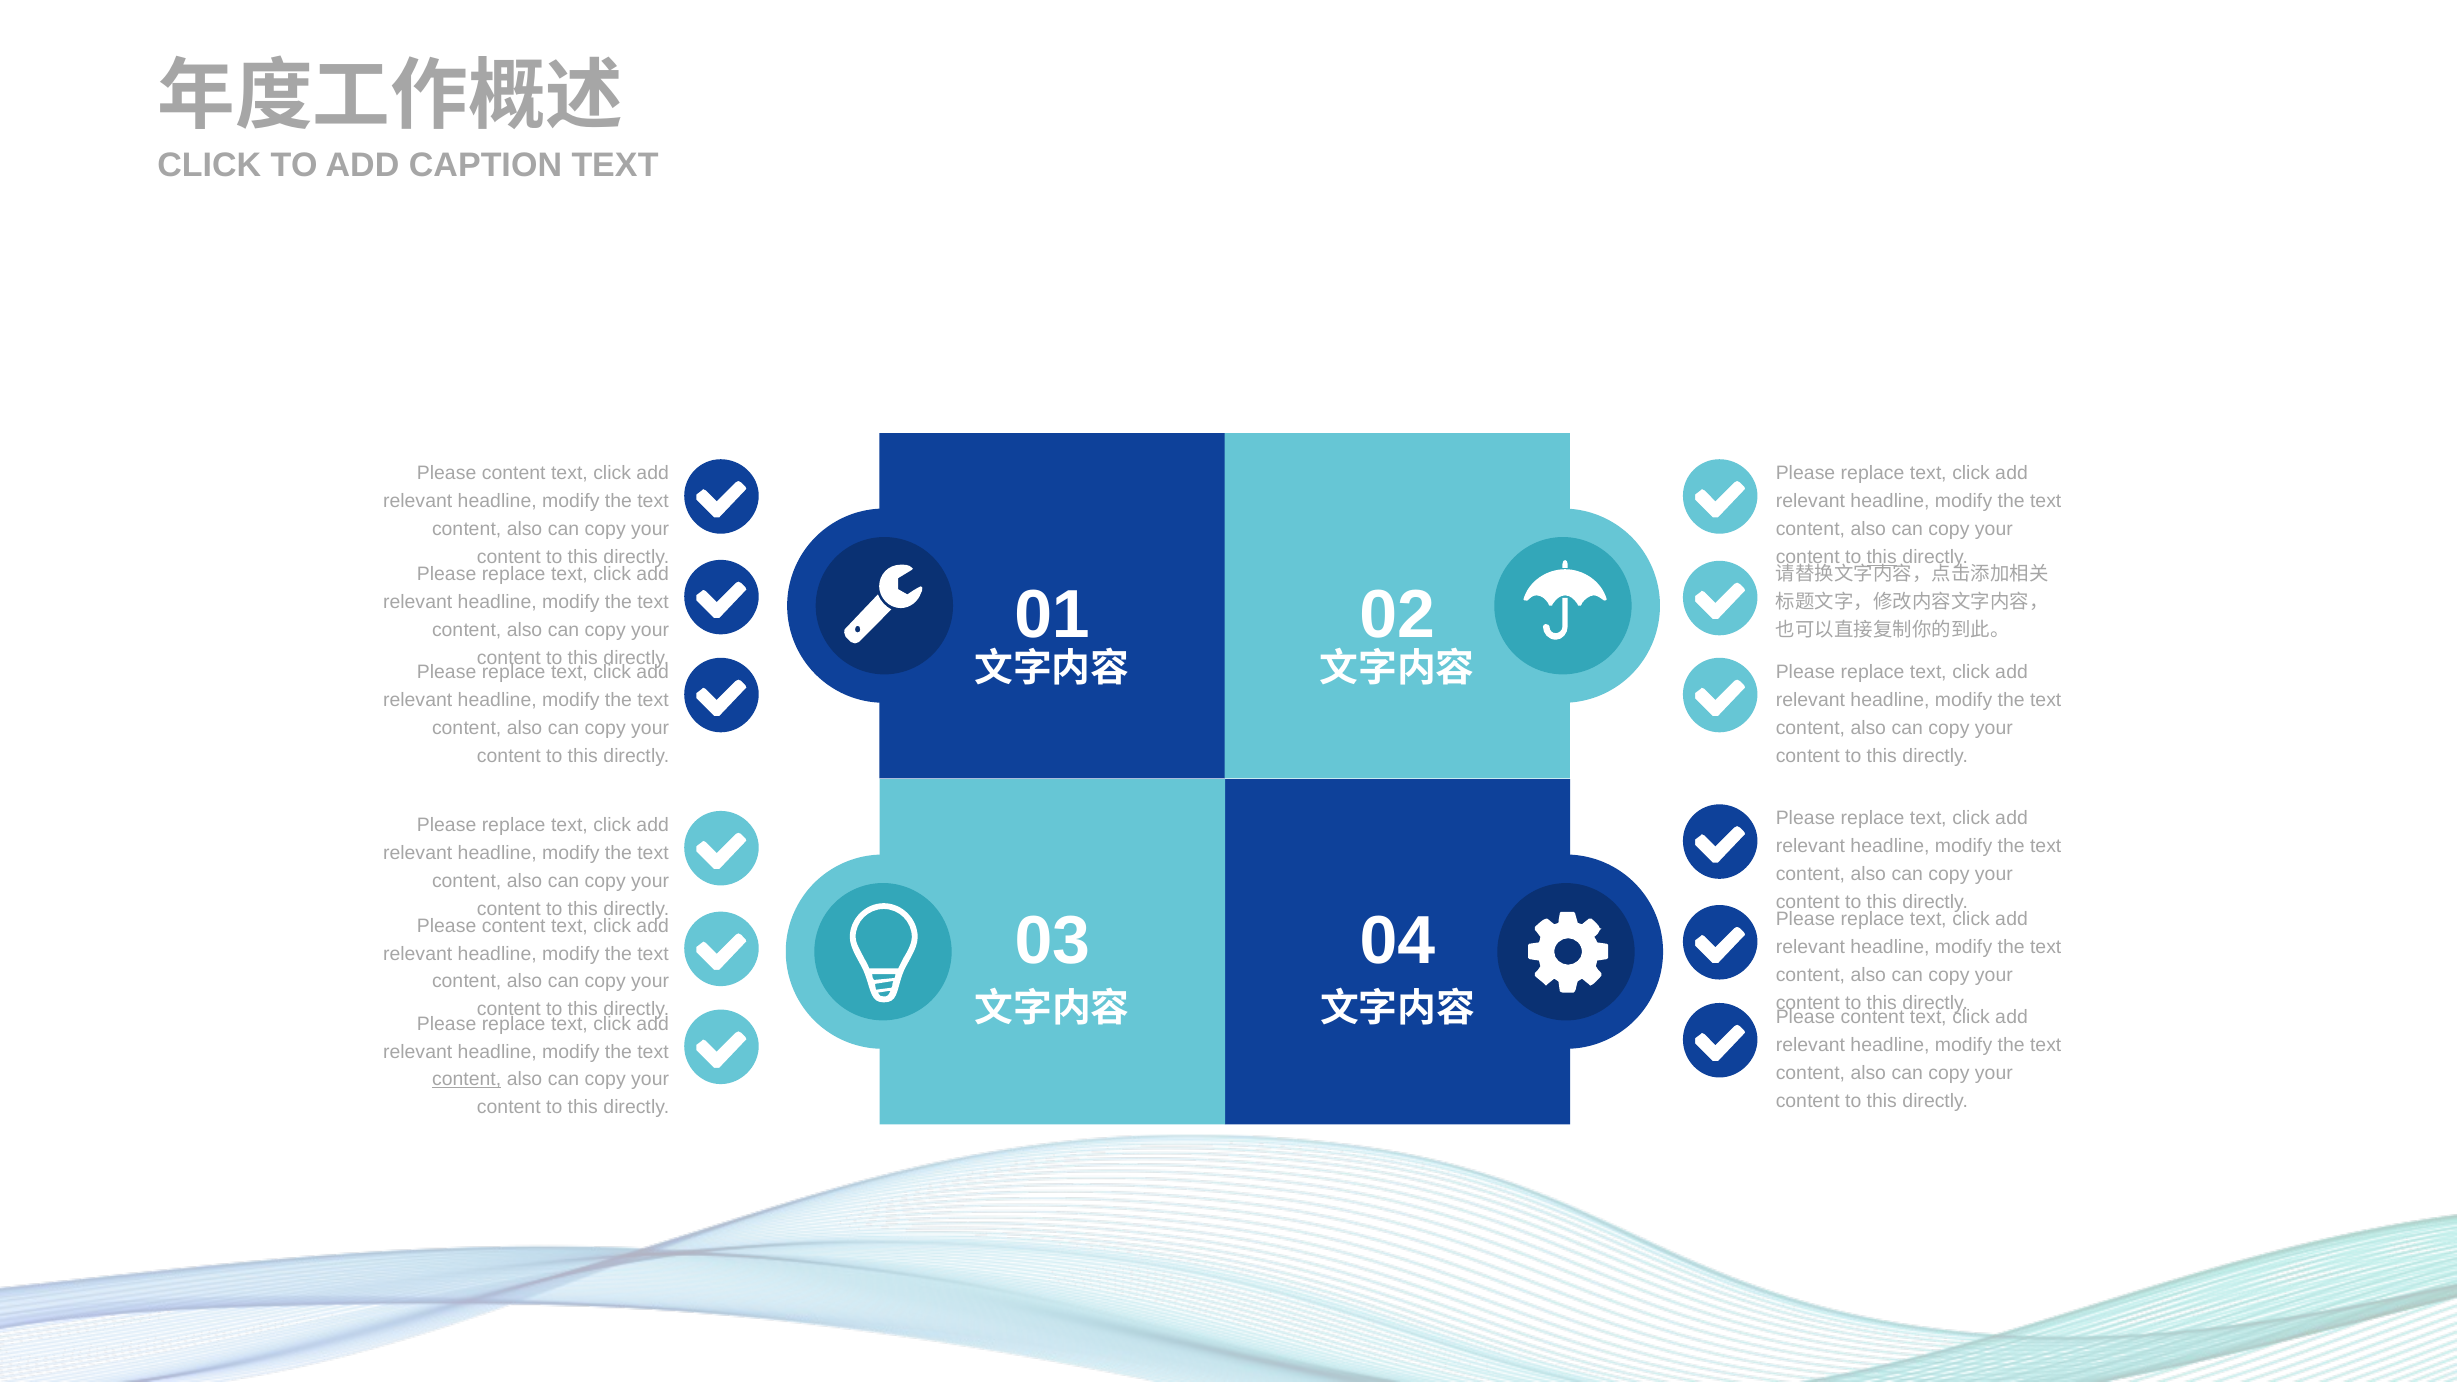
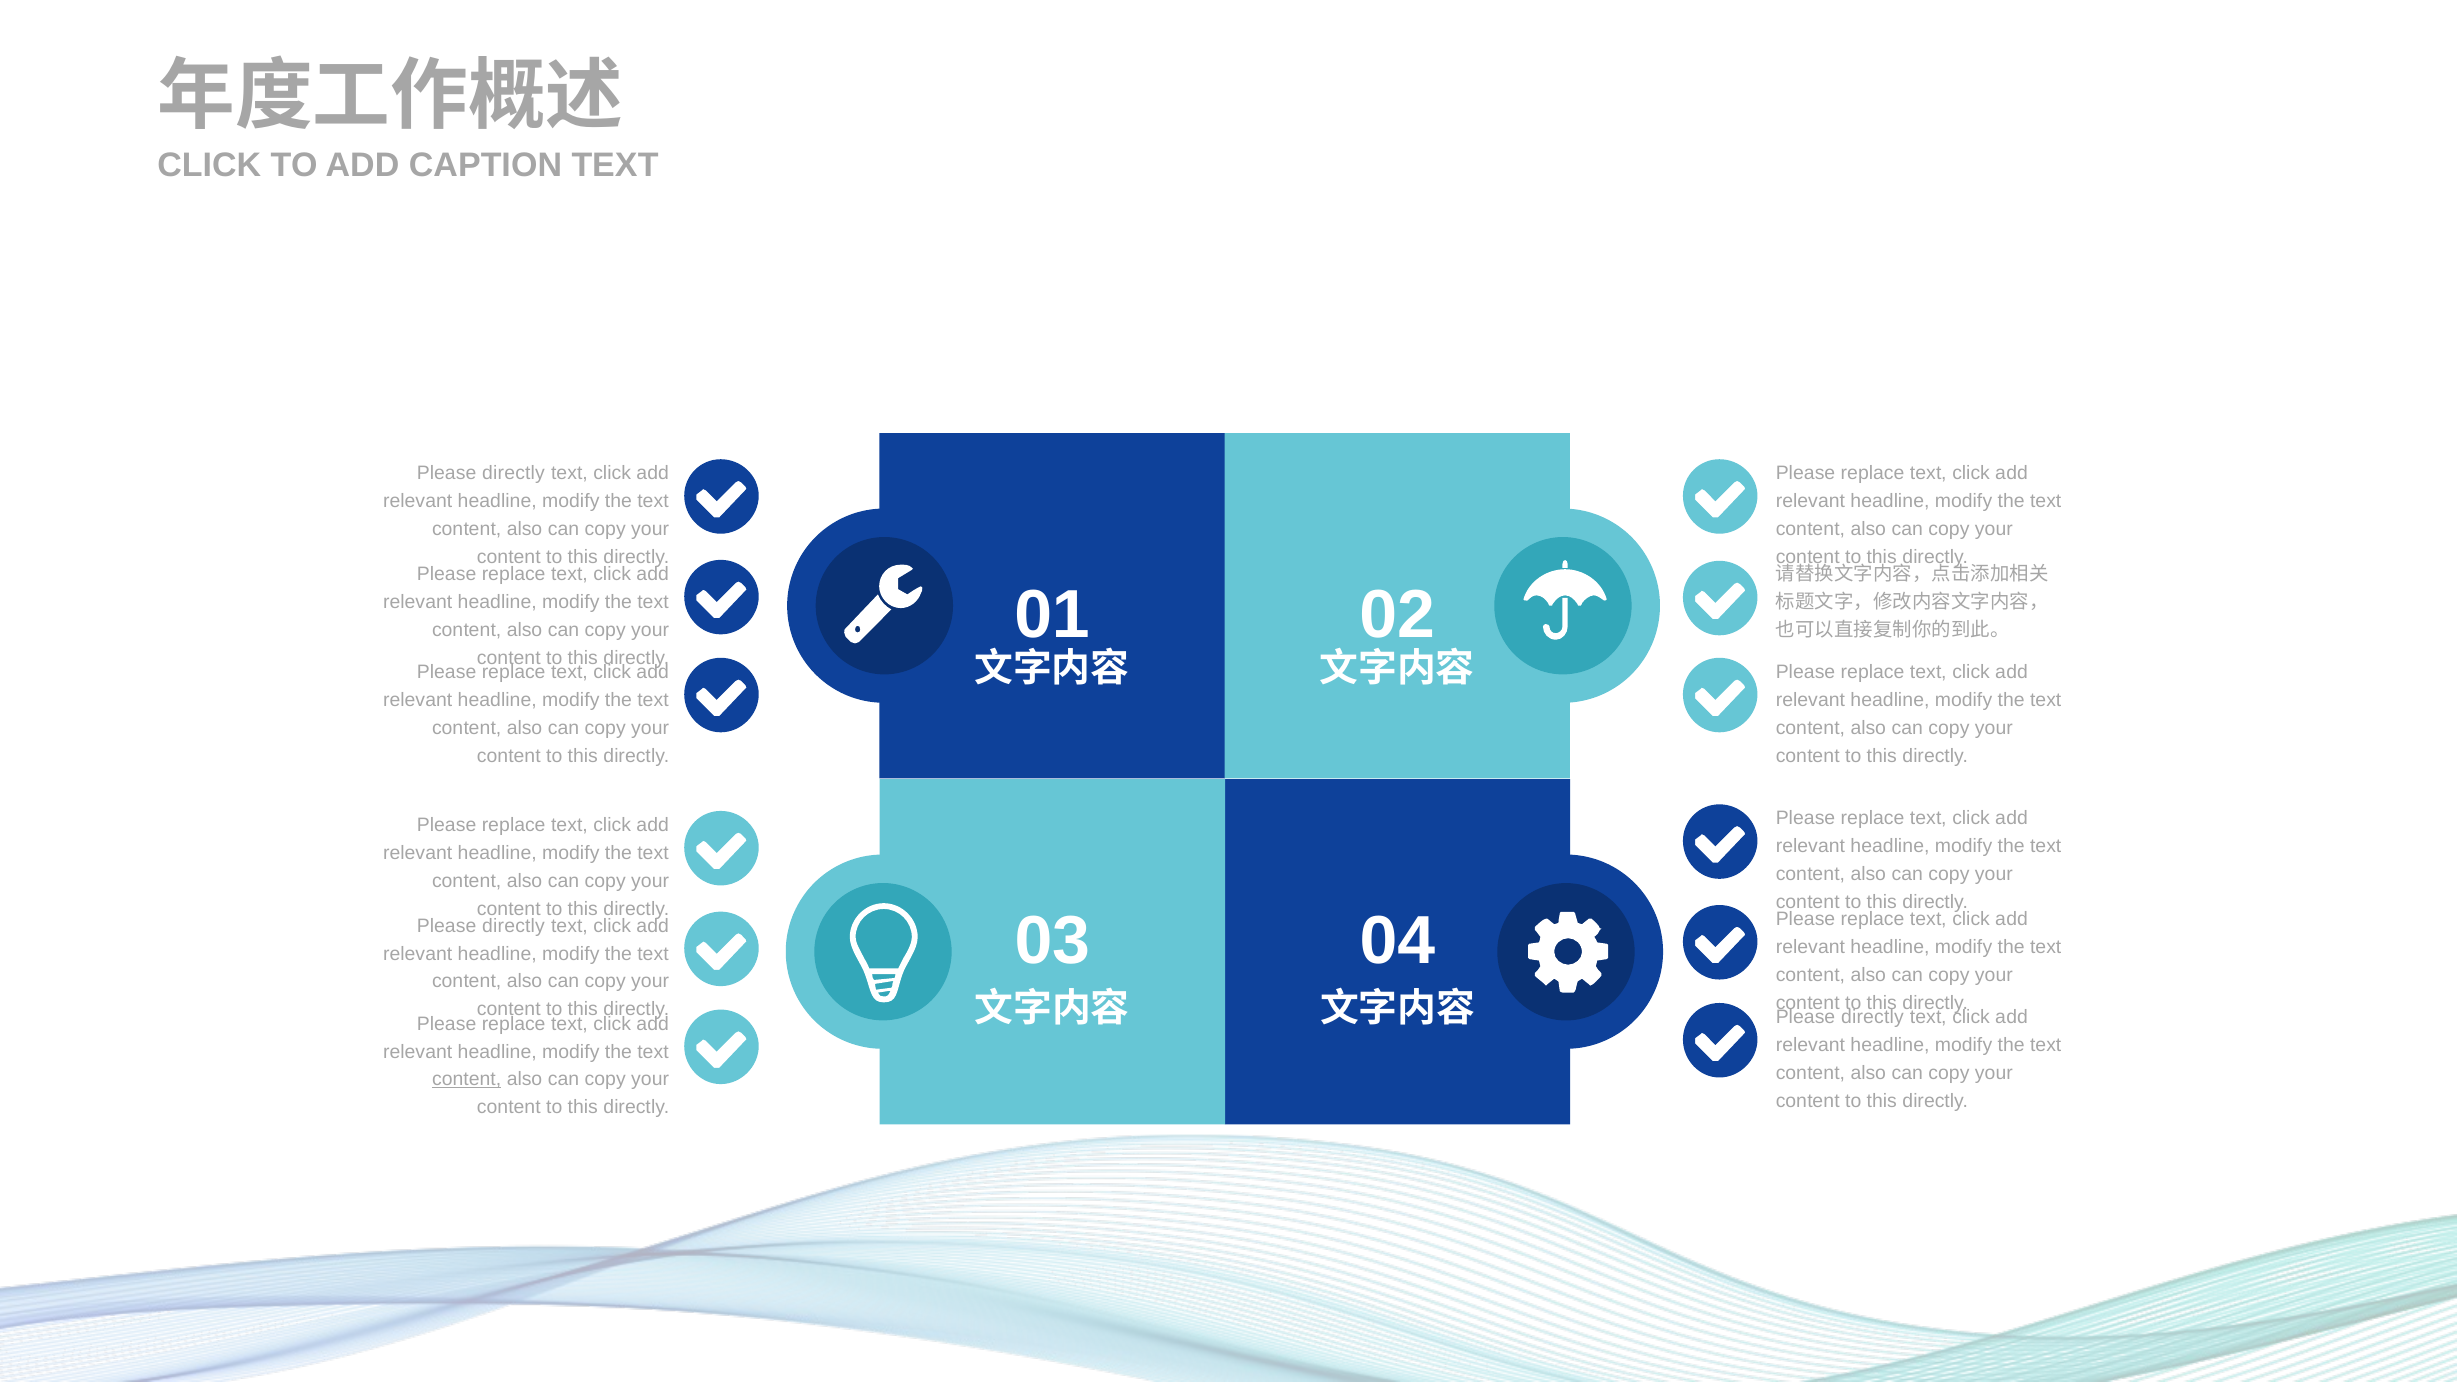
content: content -> directly (514, 473)
this underline: present -> none (1882, 557)
content: content -> directly (514, 926)
content: content -> directly (1872, 1017)
